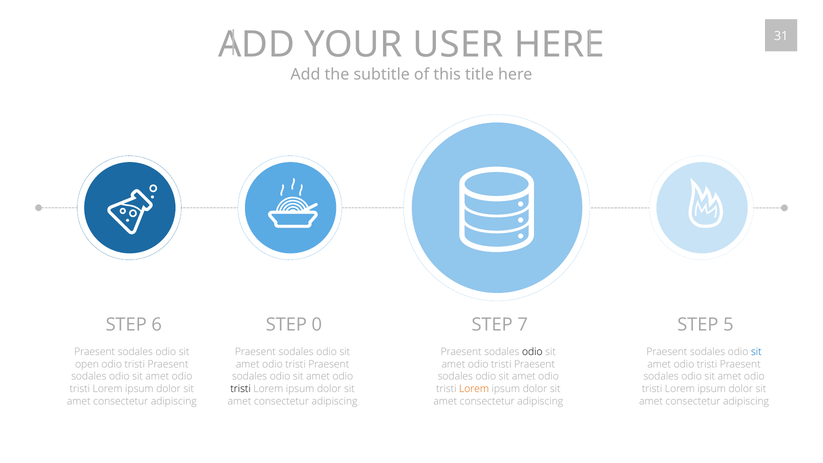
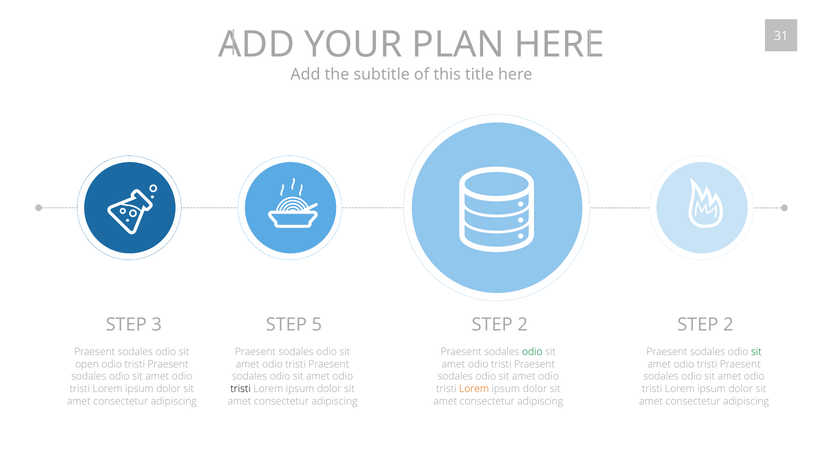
USER: USER -> PLAN (458, 45)
6: 6 -> 3 (157, 325)
0: 0 -> 5 (317, 325)
7: 7 -> 2 (523, 325)
5: 5 -> 2 (728, 325)
odio colour: black -> green (532, 352)
sit colour: blue -> green (756, 352)
